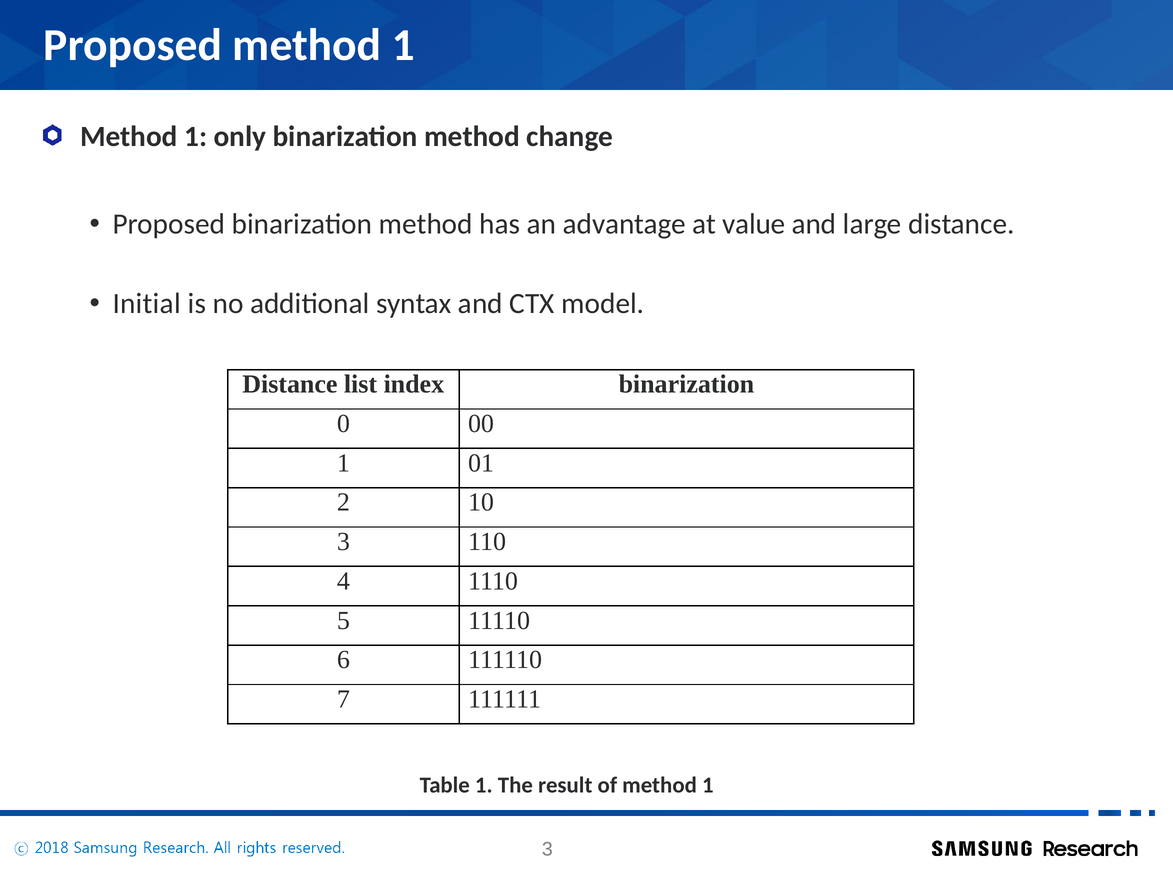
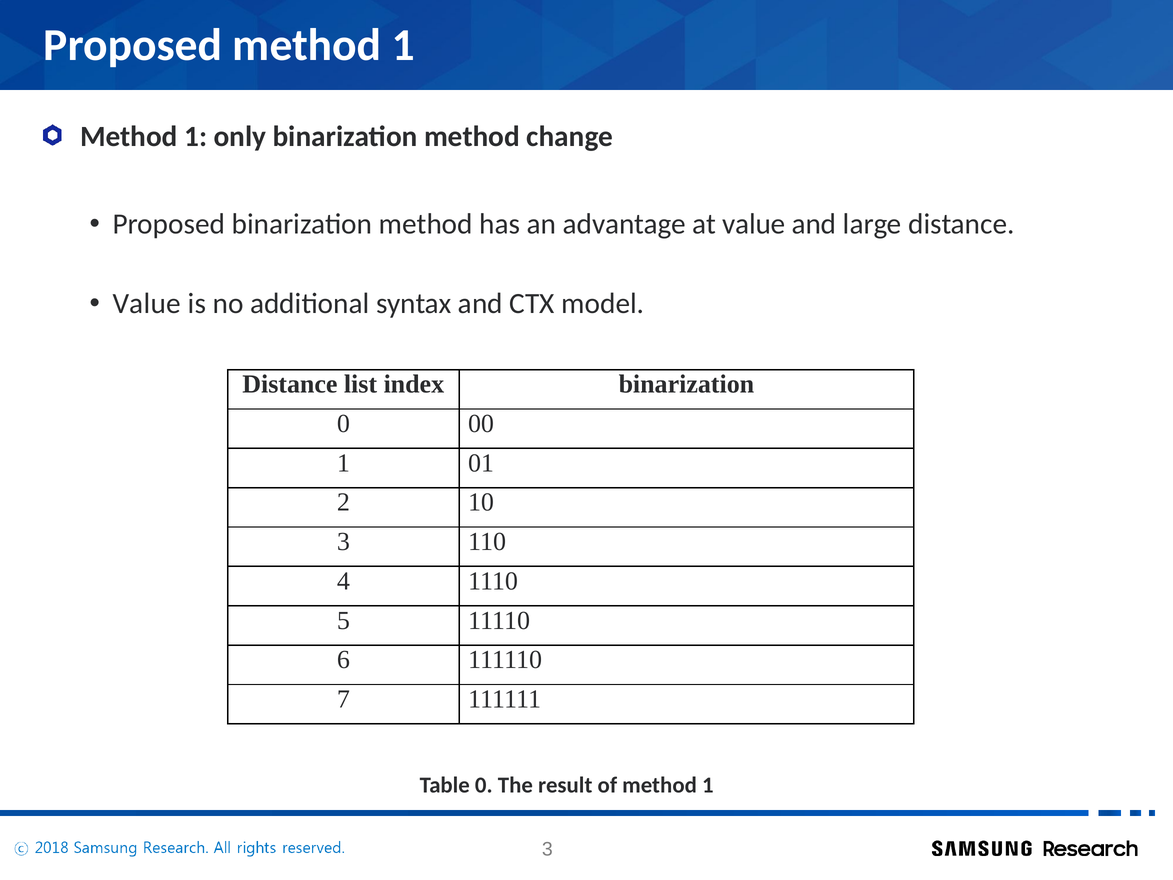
Initial: Initial -> Value (147, 304)
Table 1: 1 -> 0 (484, 785)
